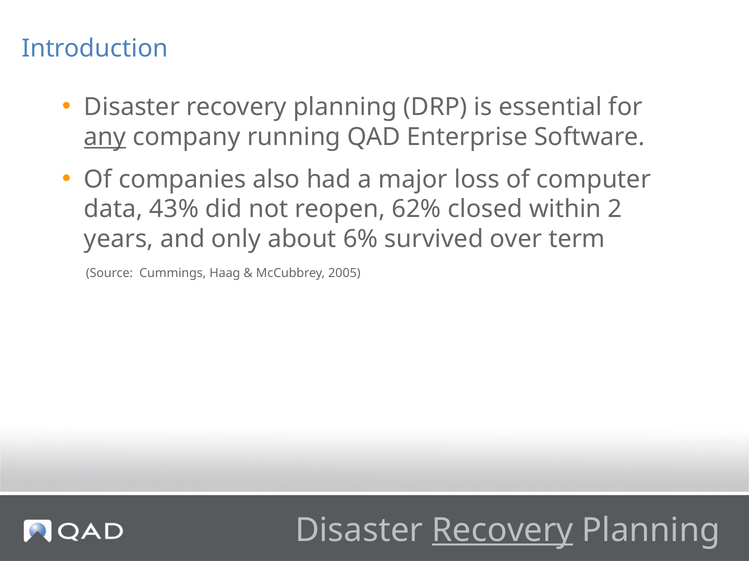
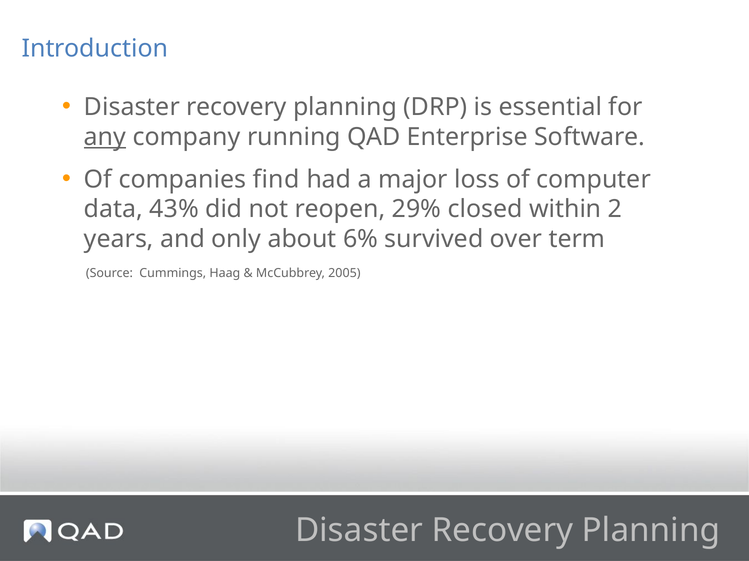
also: also -> find (276, 180)
62%: 62% -> 29% (417, 209)
Recovery underline: present -> none (503, 531)
